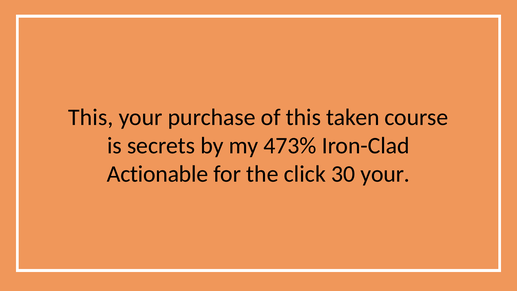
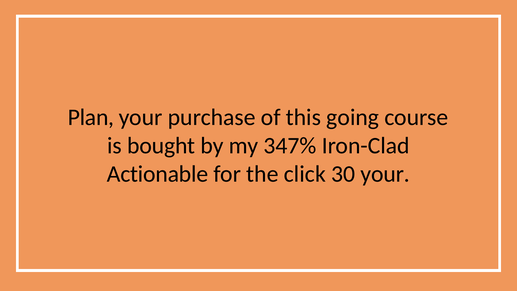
This: This -> Plan (91, 117)
taken: taken -> going (353, 117)
secrets: secrets -> bought (161, 146)
473%: 473% -> 347% (290, 146)
